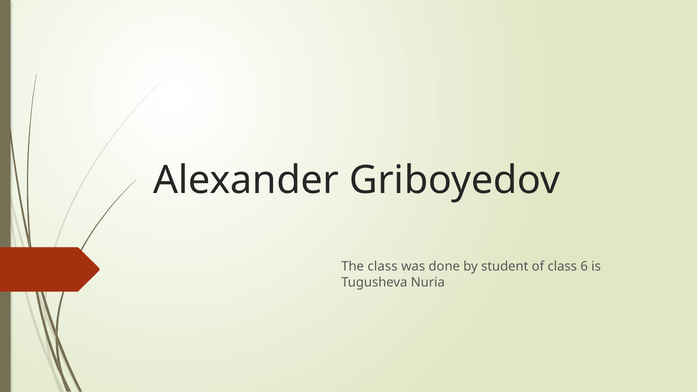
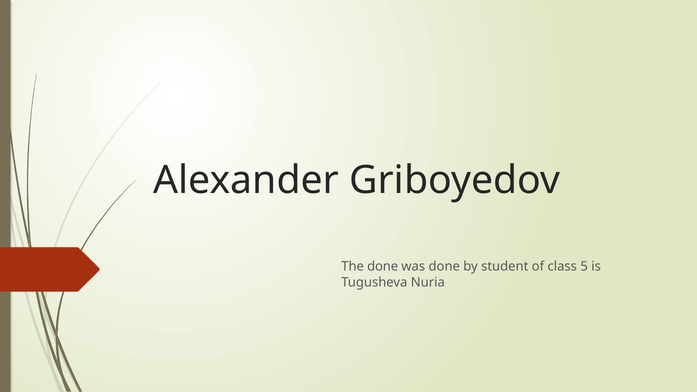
The class: class -> done (383, 267)
6: 6 -> 5 (584, 267)
